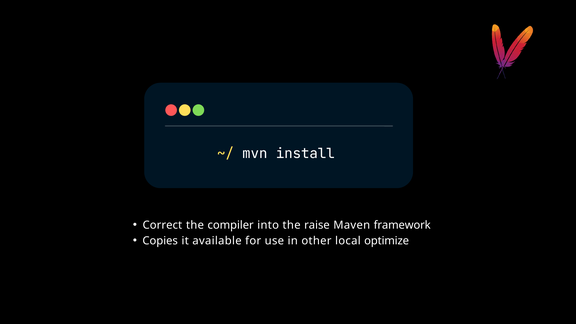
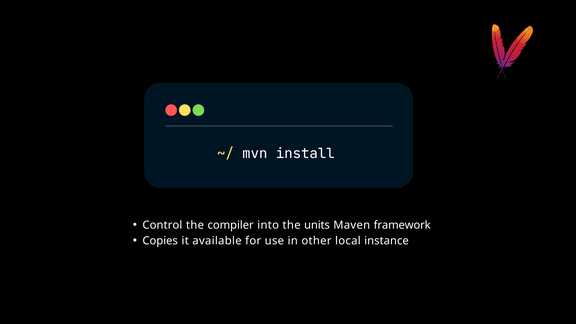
Correct: Correct -> Control (162, 225)
raise: raise -> units (317, 225)
optimize: optimize -> instance (387, 241)
